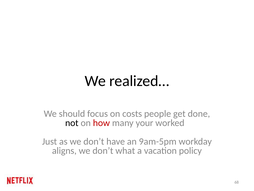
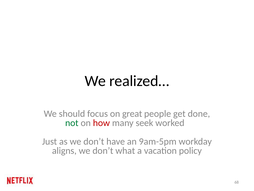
costs: costs -> great (132, 113)
not colour: black -> green (72, 123)
your: your -> seek (144, 123)
